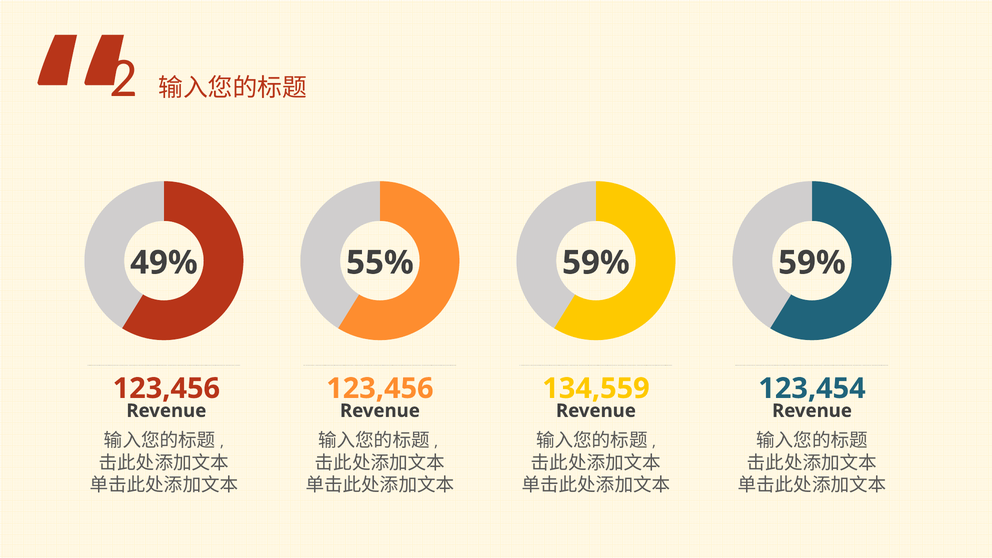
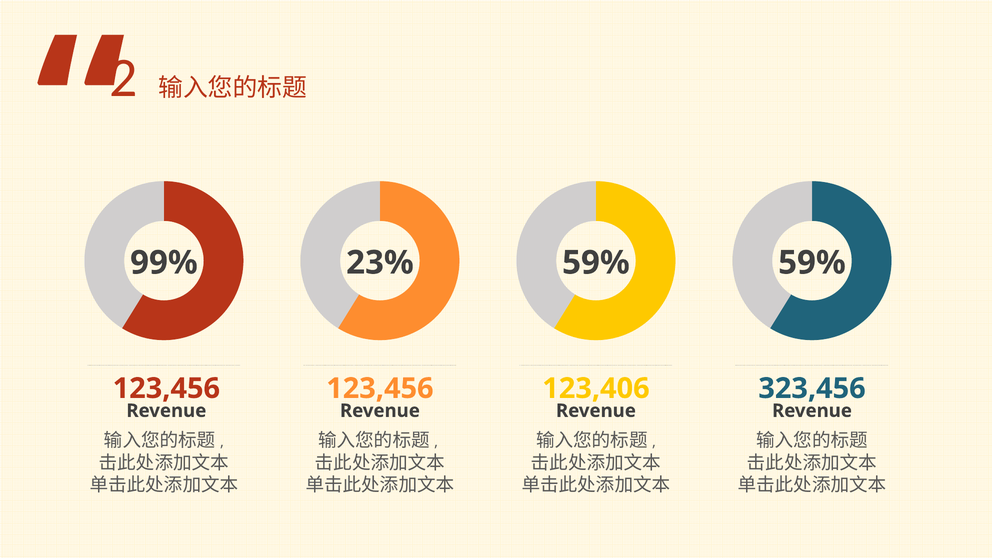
49%: 49% -> 99% (164, 263)
55%: 55% -> 23% (380, 263)
134,559: 134,559 -> 123,406 (596, 388)
123,454: 123,454 -> 323,456 (812, 388)
